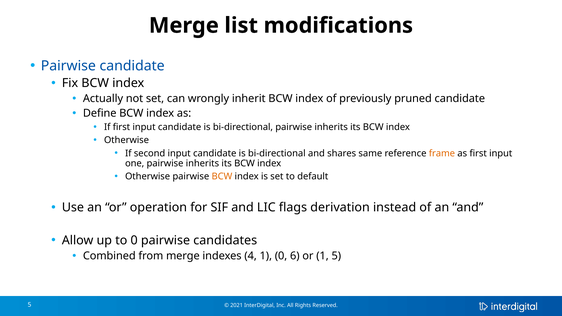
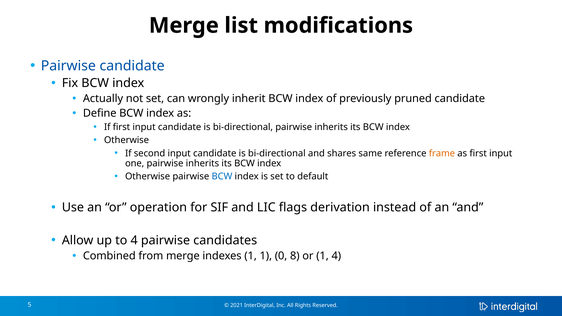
BCW colour: orange -> blue (222, 176)
to 0: 0 -> 4 (134, 240)
indexes 4: 4 -> 1 (251, 256)
6: 6 -> 8 (295, 256)
1 5: 5 -> 4 (336, 256)
